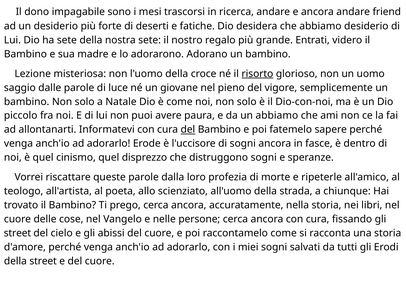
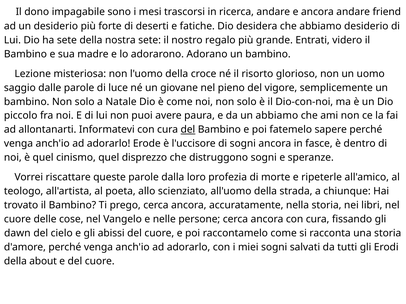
risorto underline: present -> none (257, 74)
street: street -> dawn (17, 234)
della street: street -> about (43, 262)
